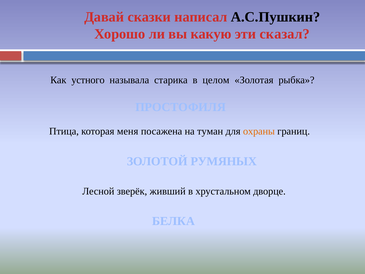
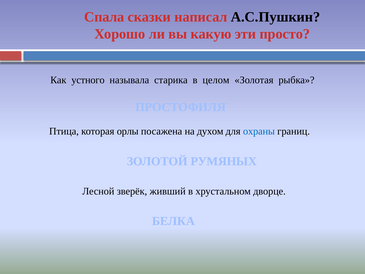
Давай: Давай -> Спала (104, 17)
сказал: сказал -> просто (285, 34)
меня: меня -> орлы (128, 131)
туман: туман -> духом (210, 131)
охраны colour: orange -> blue (259, 131)
